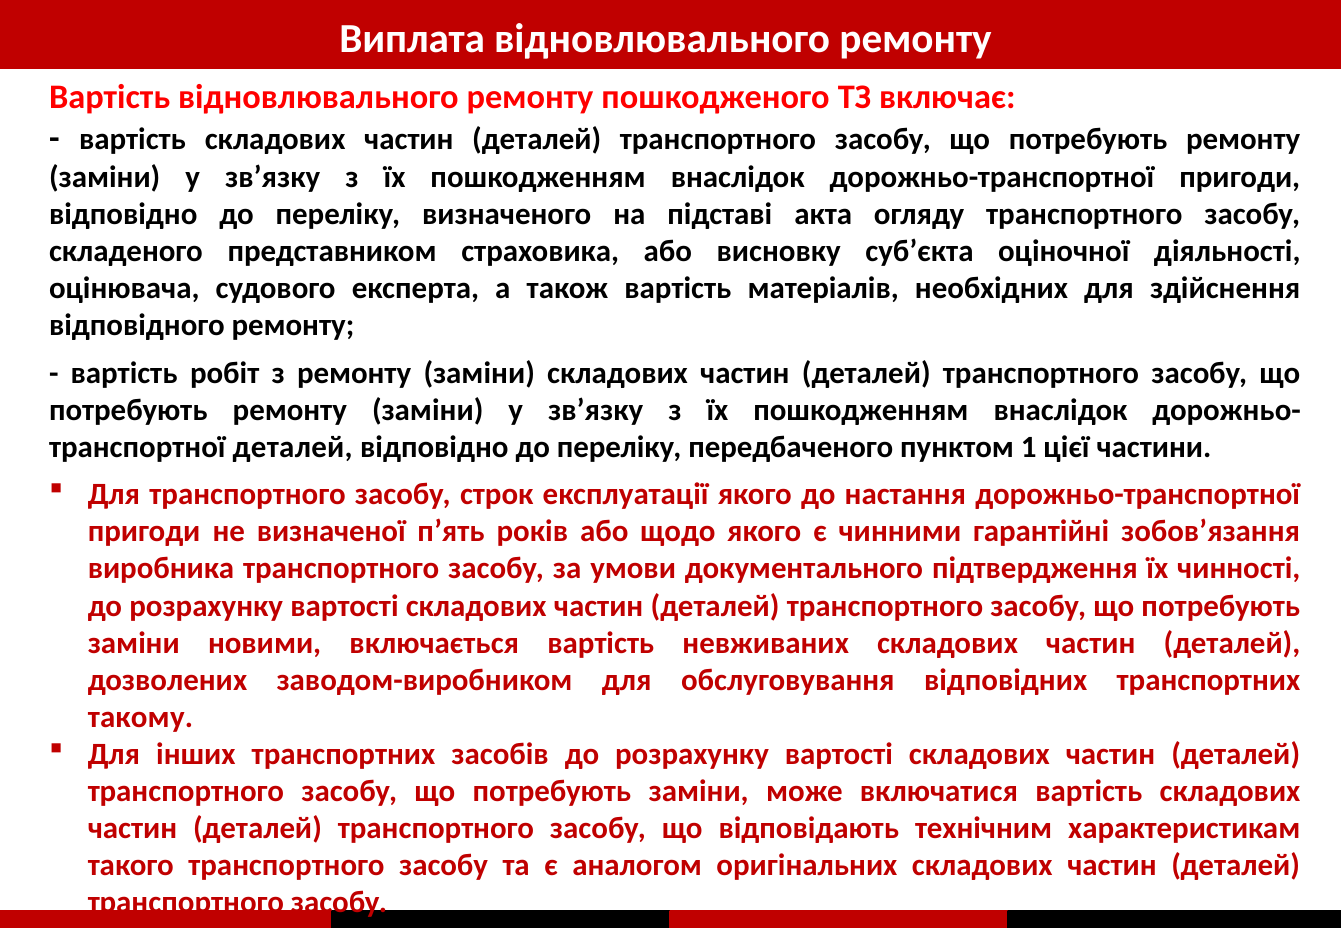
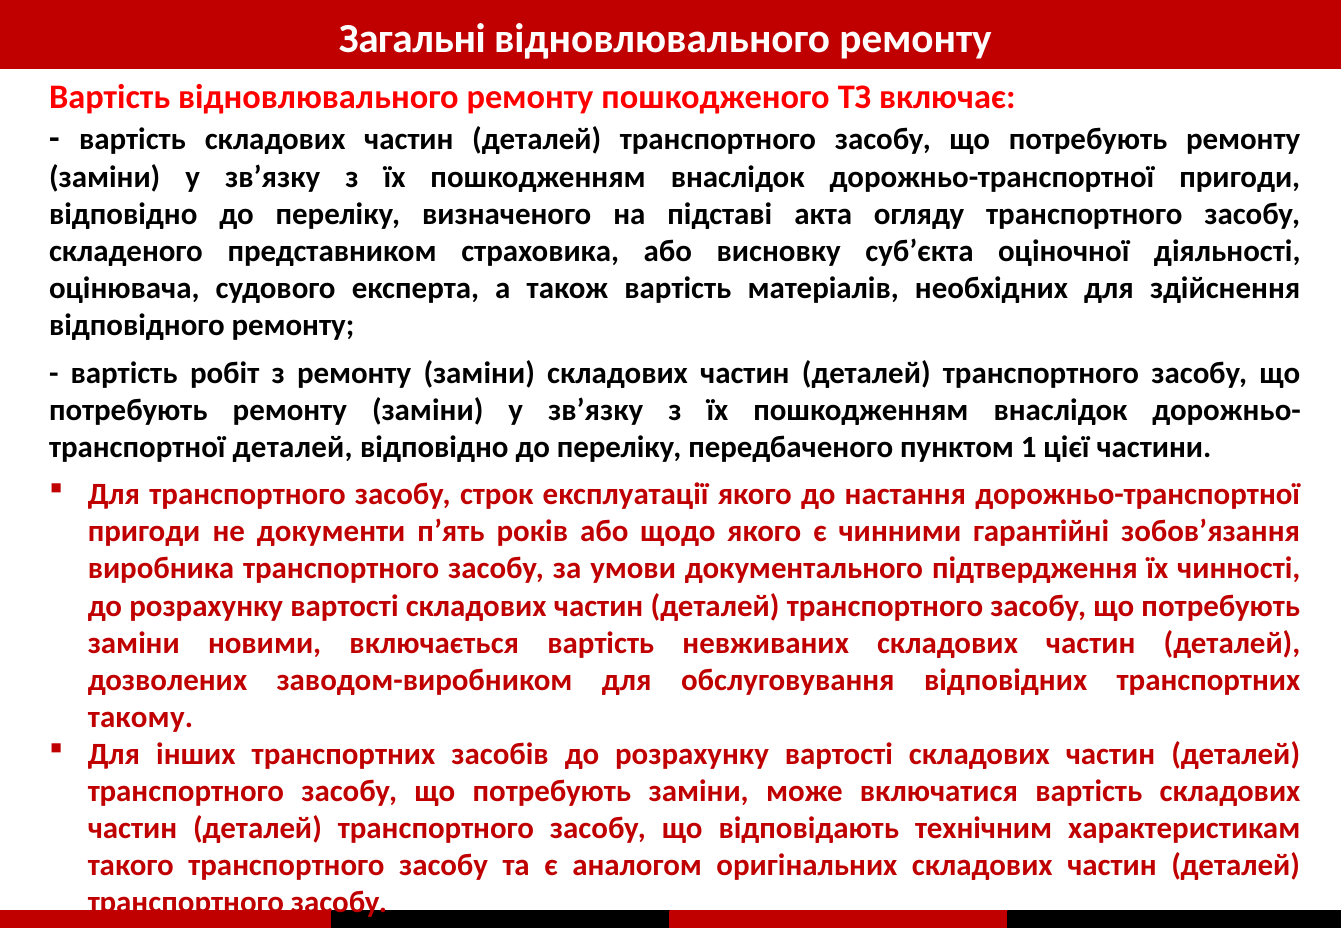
Виплата: Виплата -> Загальні (412, 38)
визначеної: визначеної -> документи (331, 532)
